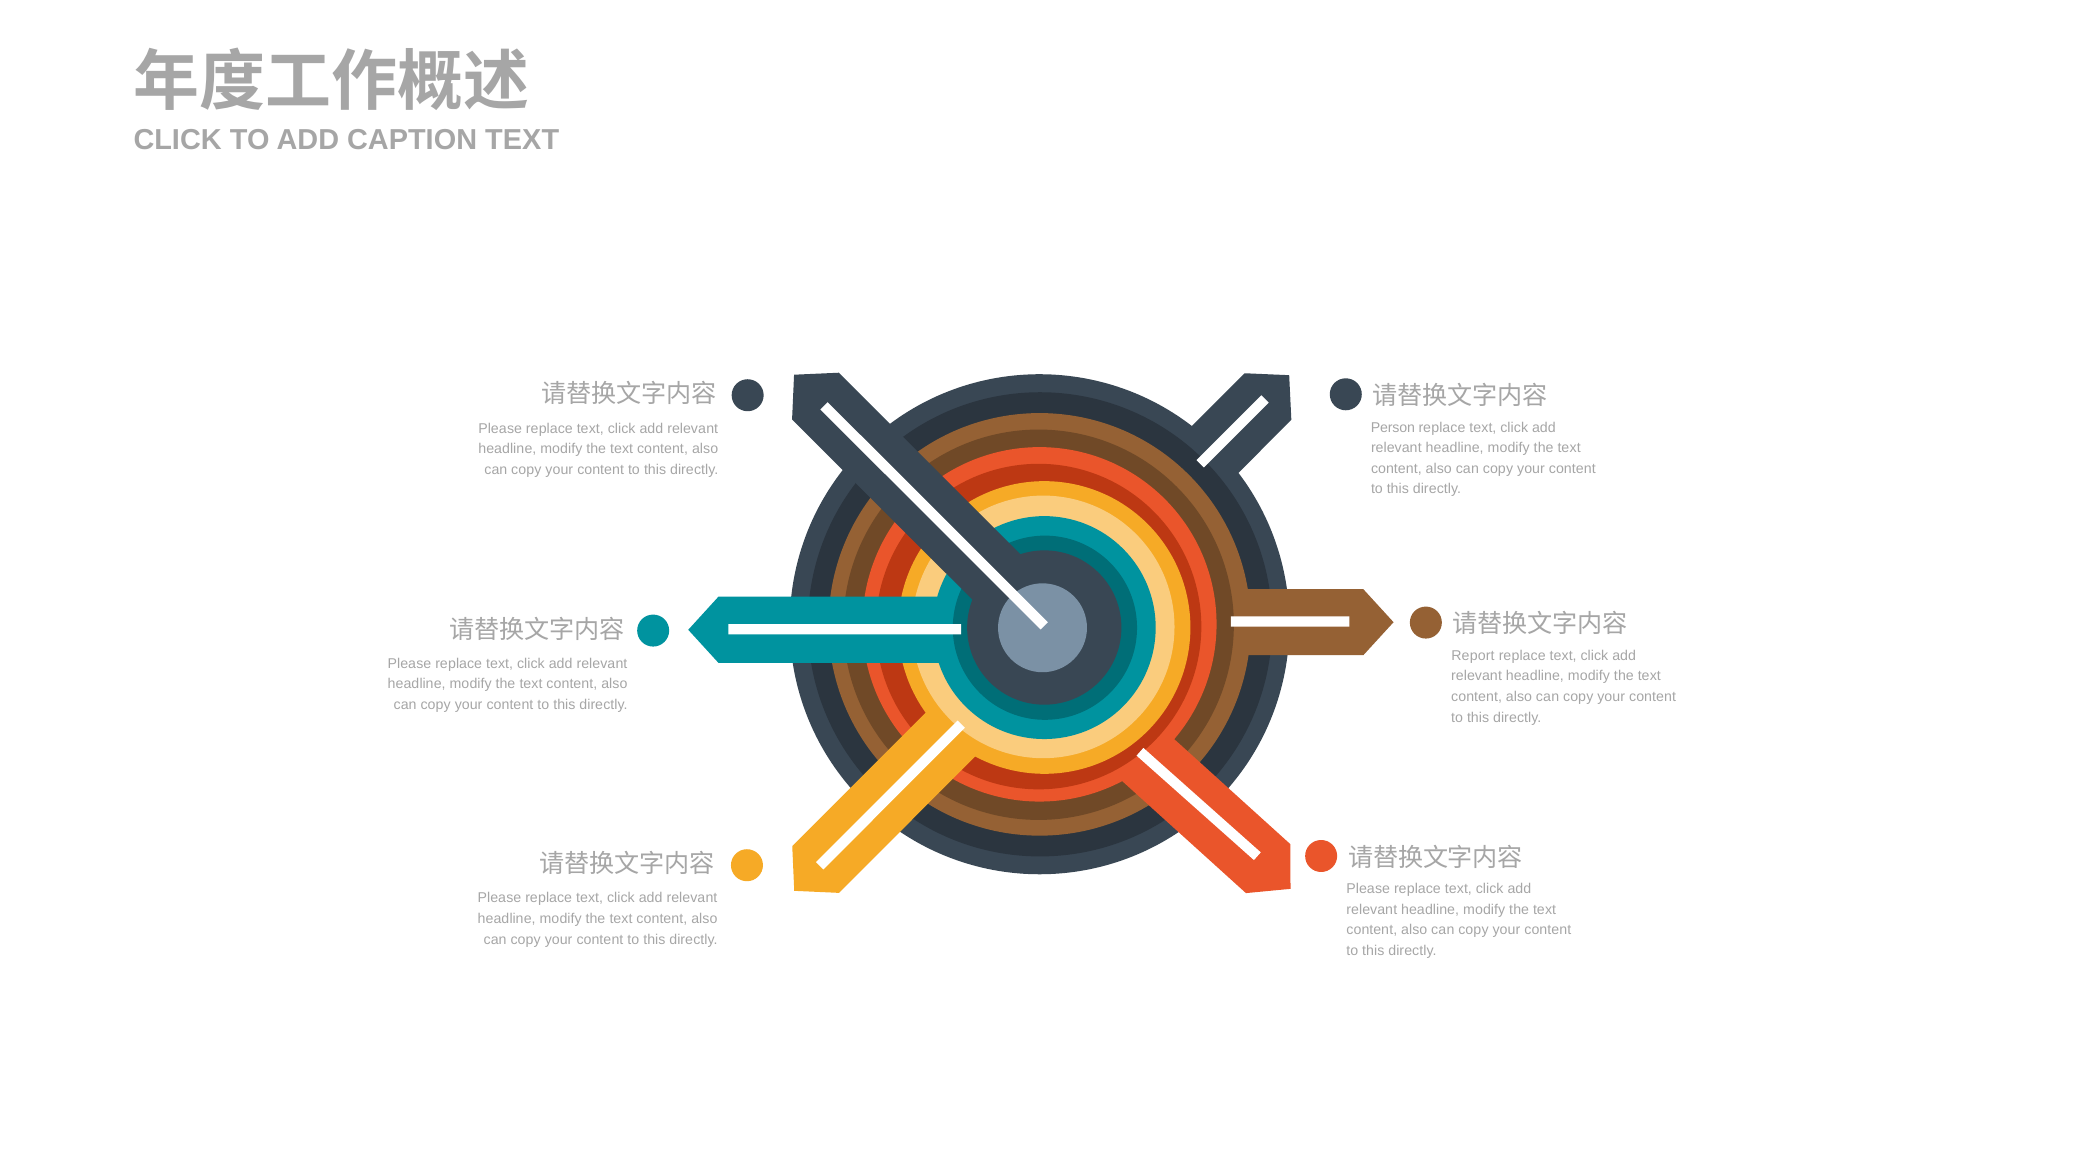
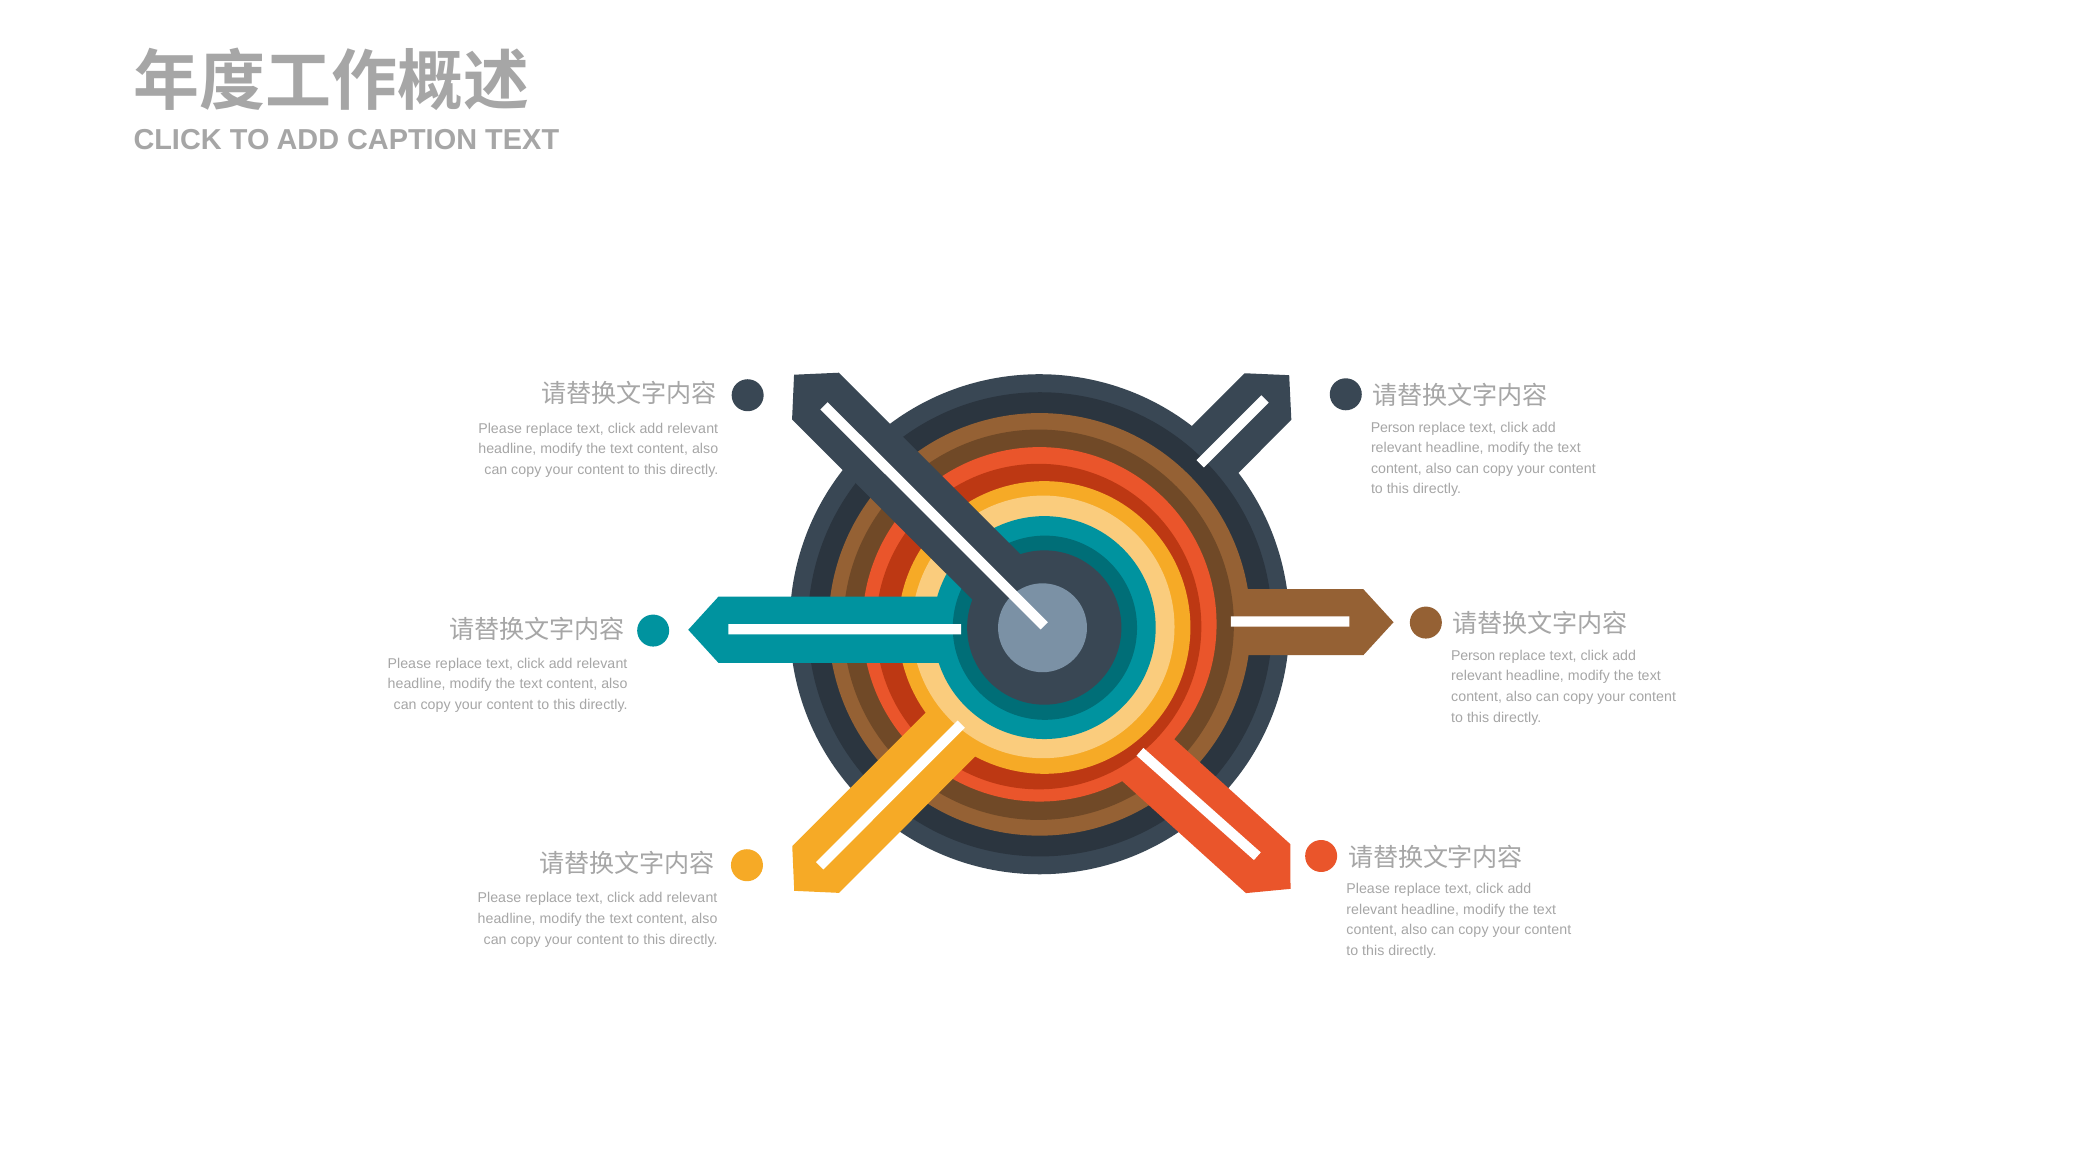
Report: Report -> Person (1473, 656)
